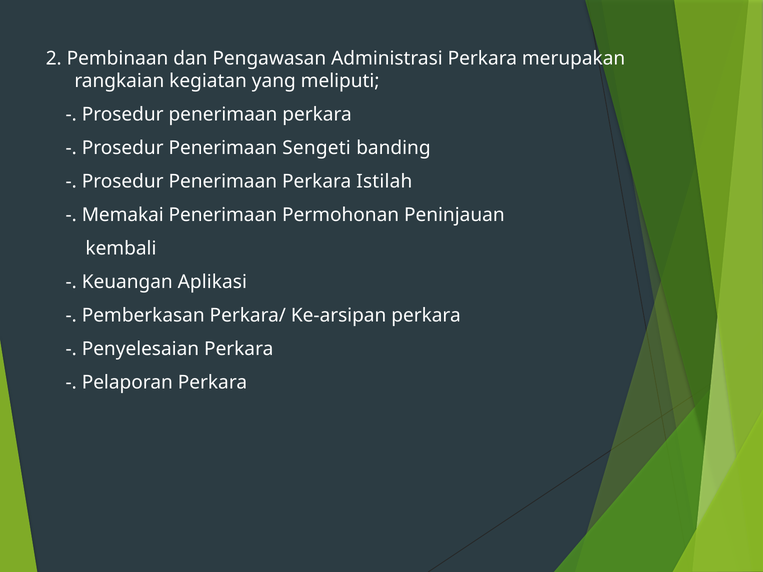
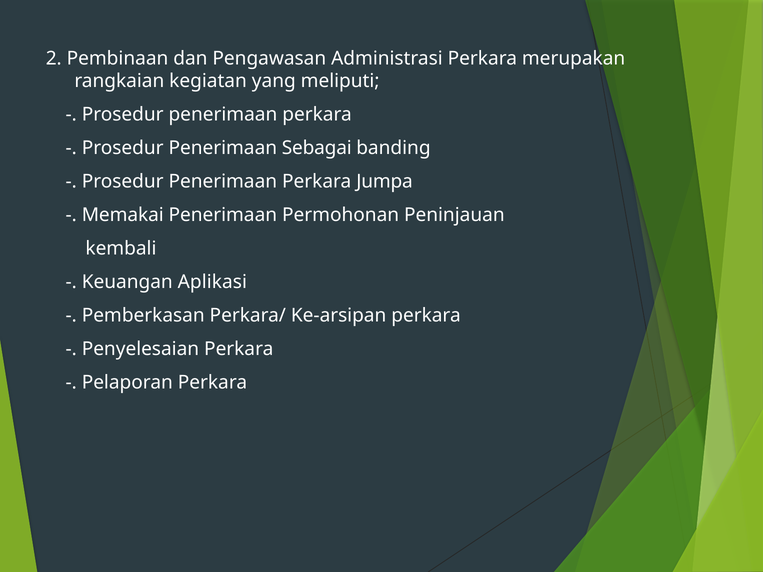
Sengeti: Sengeti -> Sebagai (317, 148)
Istilah: Istilah -> Jumpa (385, 182)
